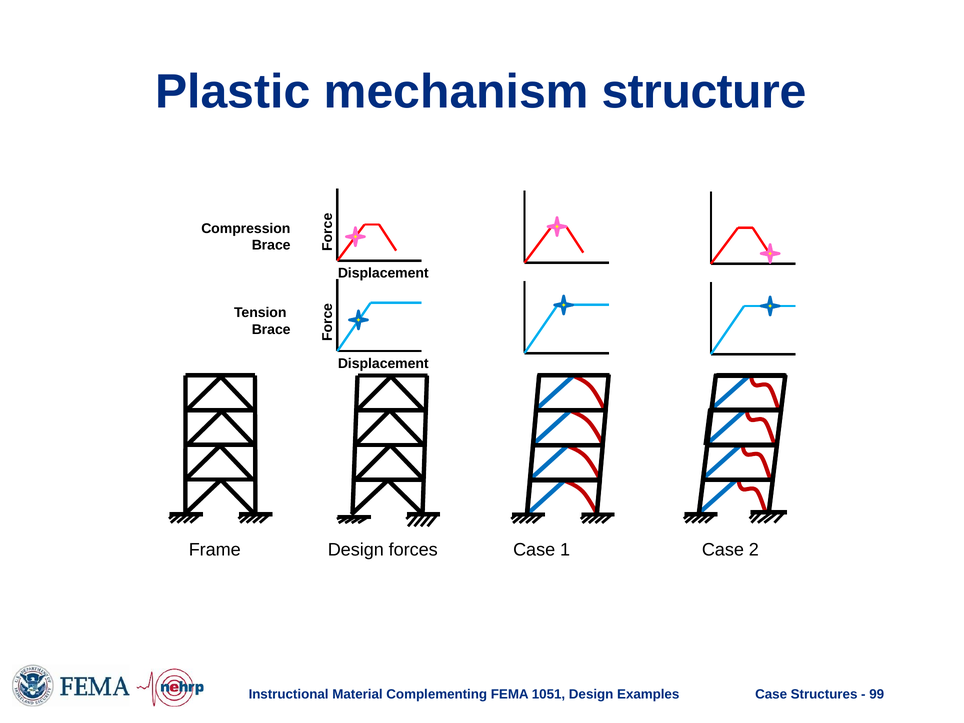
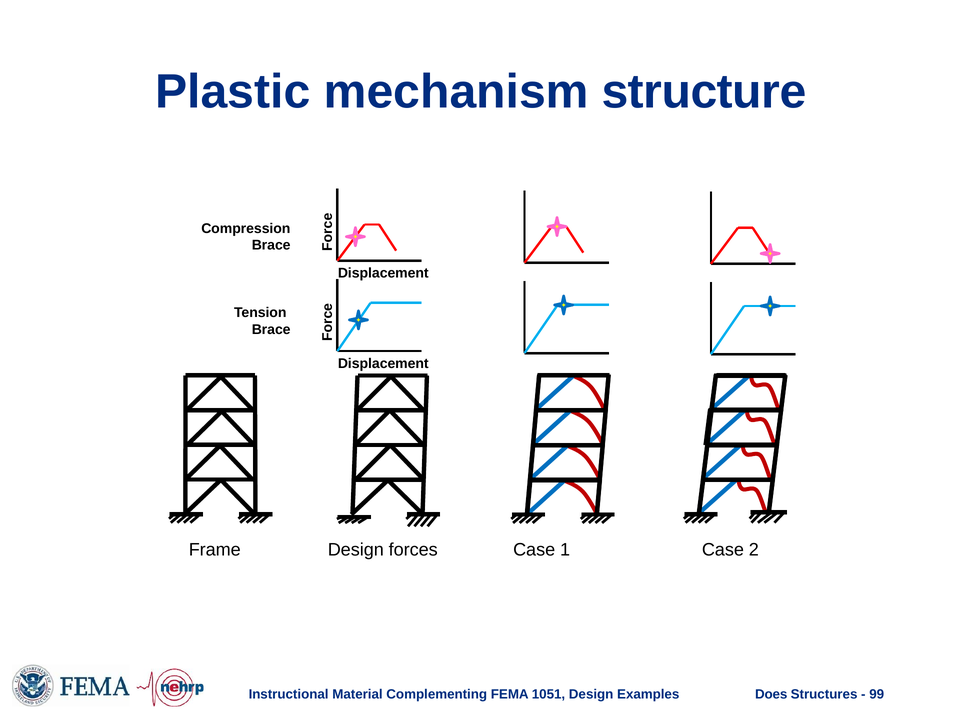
Examples Case: Case -> Does (771, 694)
